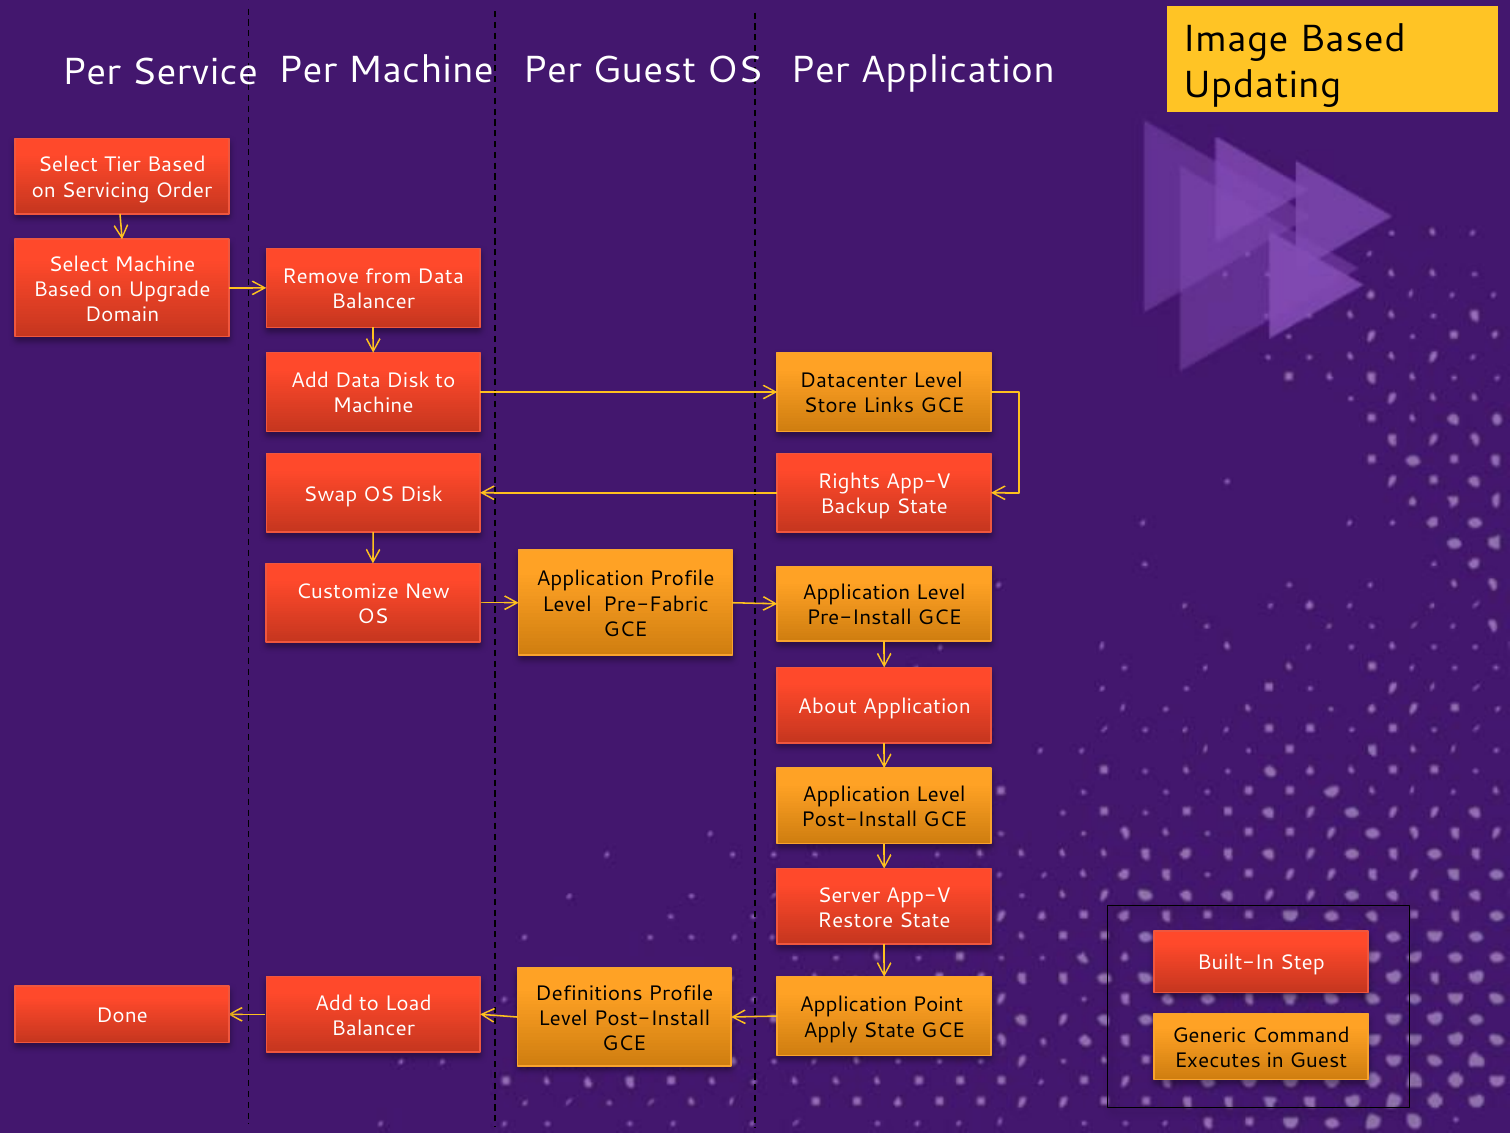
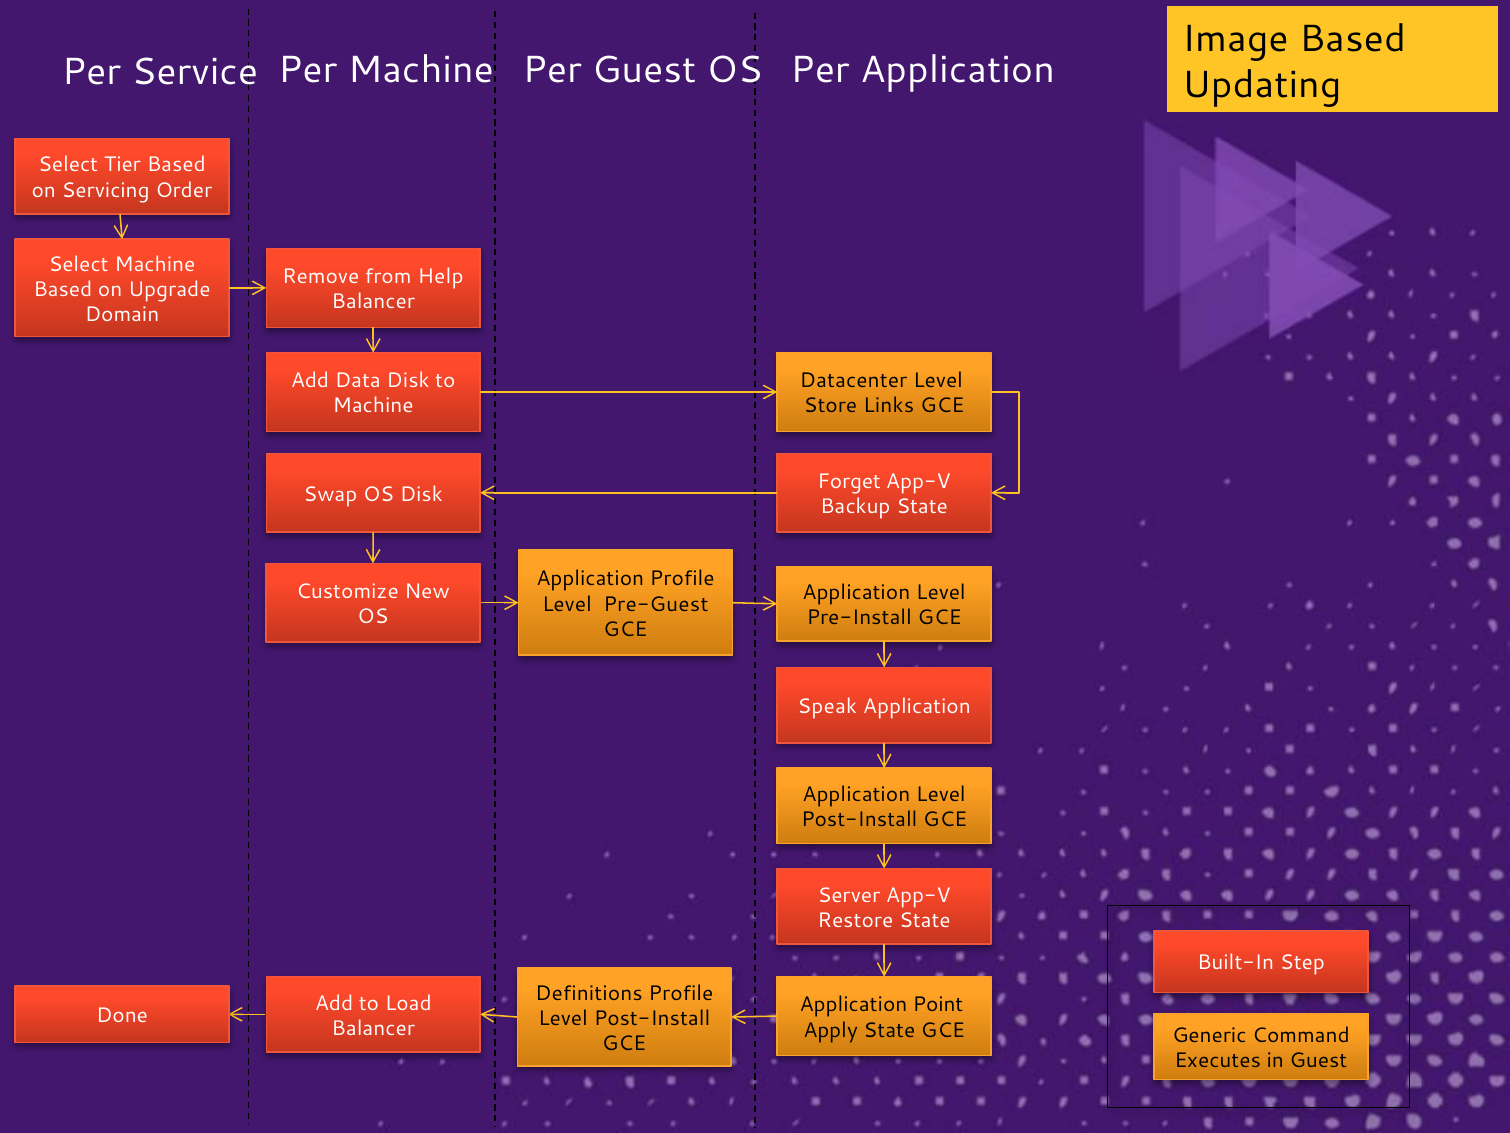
from Data: Data -> Help (441, 277)
Rights: Rights -> Forget (849, 481)
Pre-Fabric: Pre-Fabric -> Pre-Guest (656, 604)
About: About -> Speak (827, 706)
